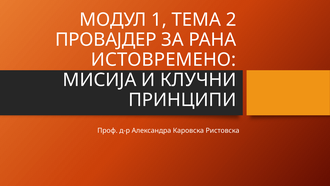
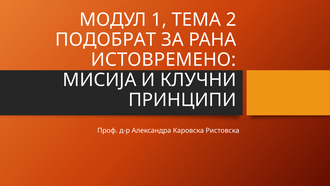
ПРОВАЈДЕР: ПРОВАЈДЕР -> ПОДОБРАТ (106, 40)
